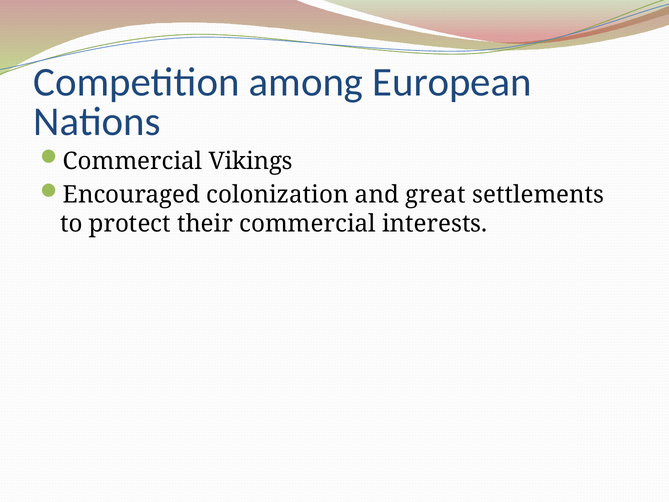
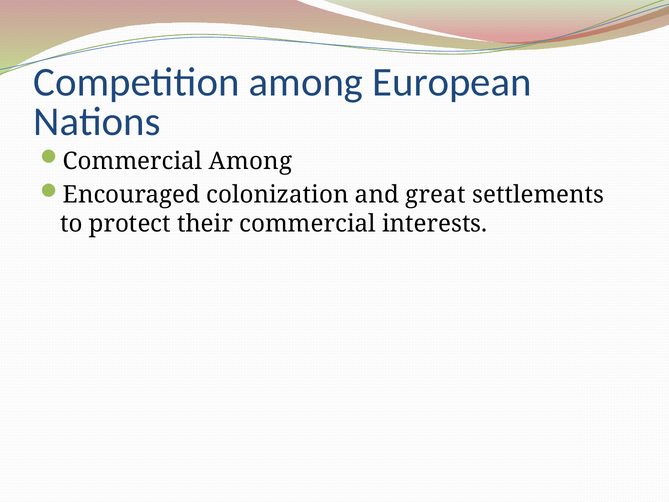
Commercial Vikings: Vikings -> Among (250, 161)
